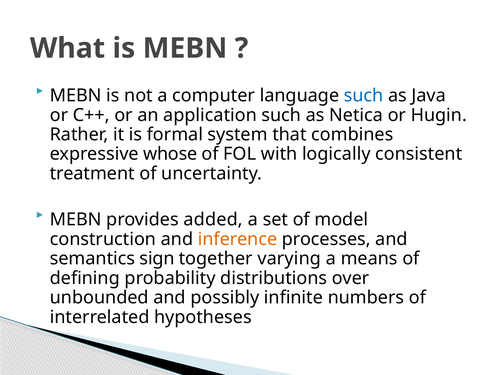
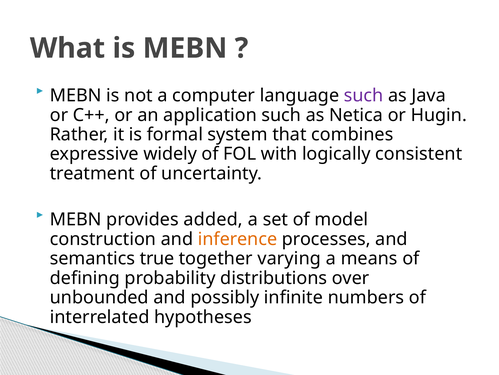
such colour: blue -> purple (364, 95)
whose: whose -> widely (170, 154)
sign: sign -> true (157, 258)
